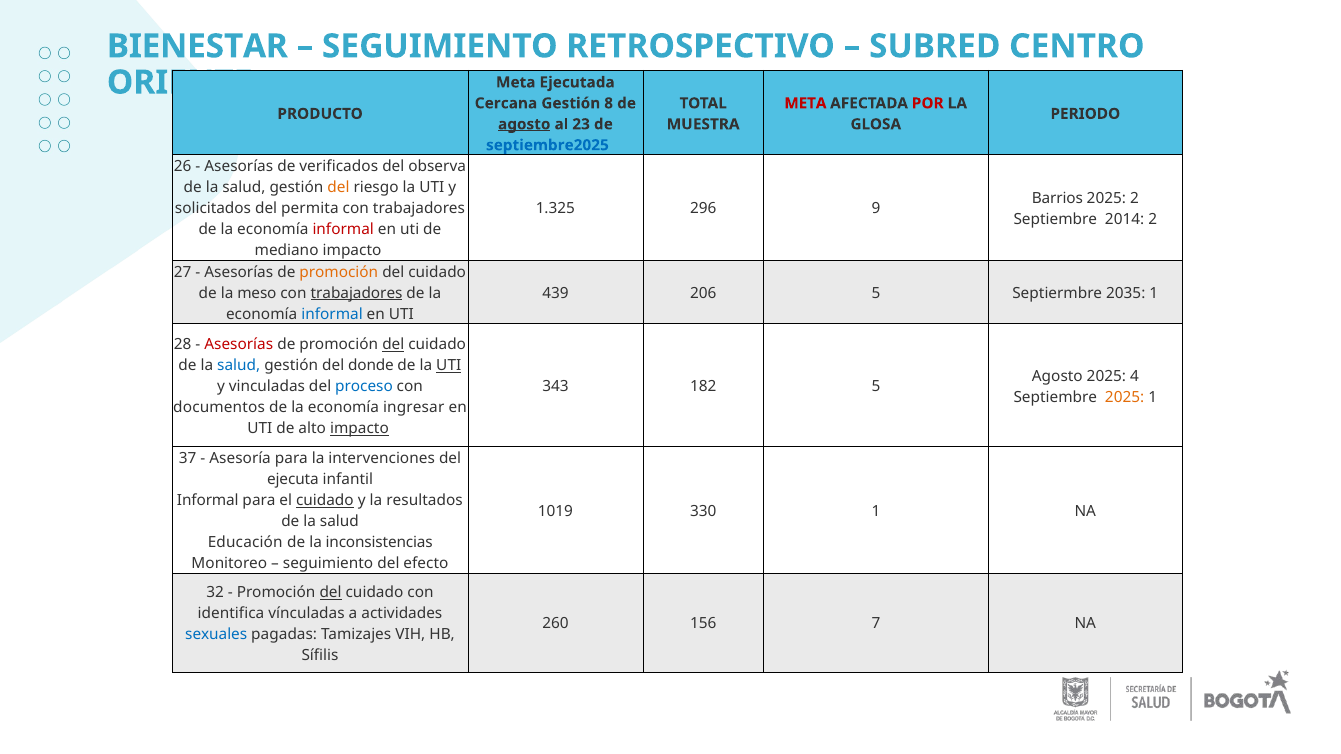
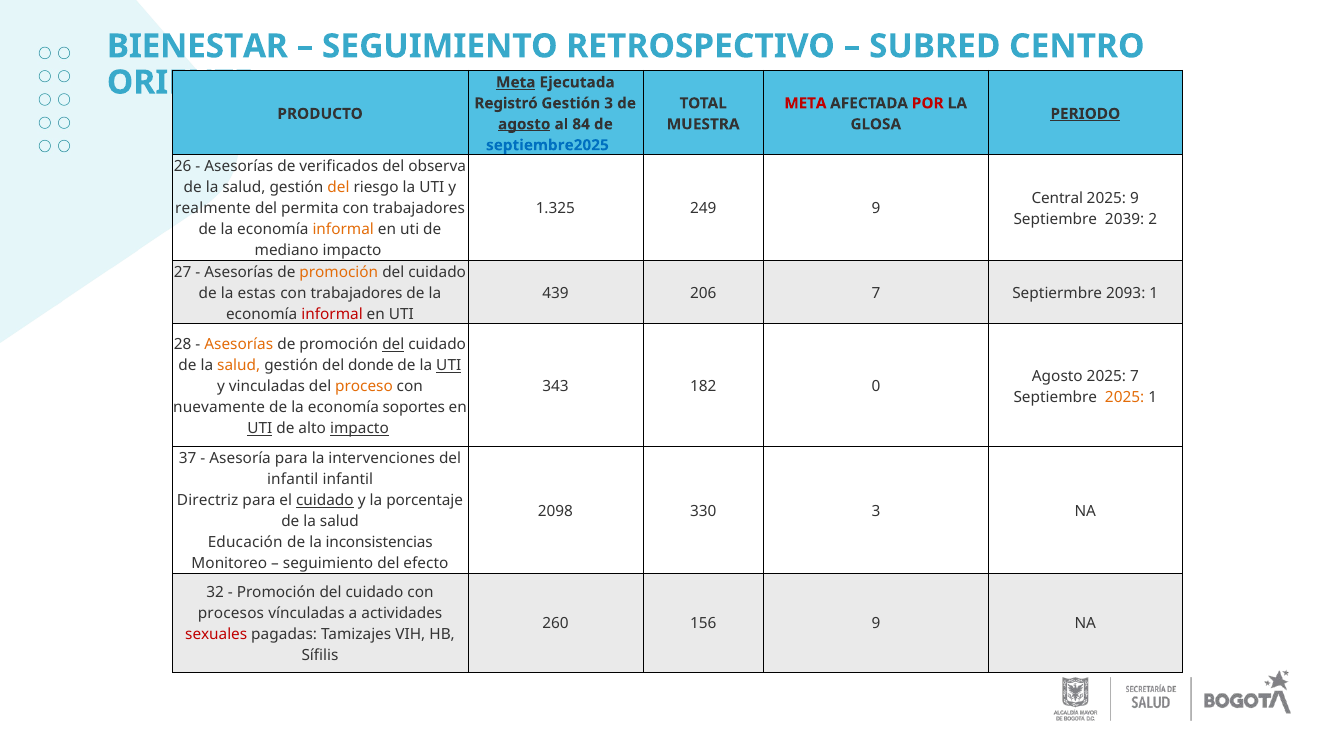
Meta underline: none -> present (516, 82)
Cercana: Cercana -> Registró (506, 103)
Gestión 8: 8 -> 3 (609, 103)
PERIODO underline: none -> present (1085, 114)
23: 23 -> 84 (581, 124)
Barrios: Barrios -> Central (1057, 198)
2025 2: 2 -> 9 (1134, 198)
solicitados: solicitados -> realmente (213, 209)
296: 296 -> 249 (703, 209)
2014: 2014 -> 2039 (1125, 219)
informal colour: red -> orange (343, 230)
meso: meso -> estas (257, 293)
trabajadores underline: present -> none (357, 293)
206 5: 5 -> 7 (876, 293)
2035: 2035 -> 2093 (1126, 293)
informal colour: blue -> red (332, 314)
Asesorías colour: red -> orange (239, 345)
salud colour: blue -> orange (239, 366)
2025 4: 4 -> 7 (1134, 376)
proceso colour: blue -> orange (364, 387)
182 5: 5 -> 0 (876, 387)
documentos: documentos -> nuevamente (219, 408)
ingresar: ingresar -> soportes (414, 408)
UTI underline: none -> present (260, 429)
ejecuta: ejecuta -> infantil (293, 480)
Informal: Informal -> Directriz (208, 501)
resultados: resultados -> porcentaje (425, 501)
1019: 1019 -> 2098 (555, 511)
330 1: 1 -> 3 (876, 511)
del underline: present -> none (331, 593)
identifica: identifica -> procesos (231, 614)
156 7: 7 -> 9 (876, 624)
sexuales colour: blue -> red (216, 635)
